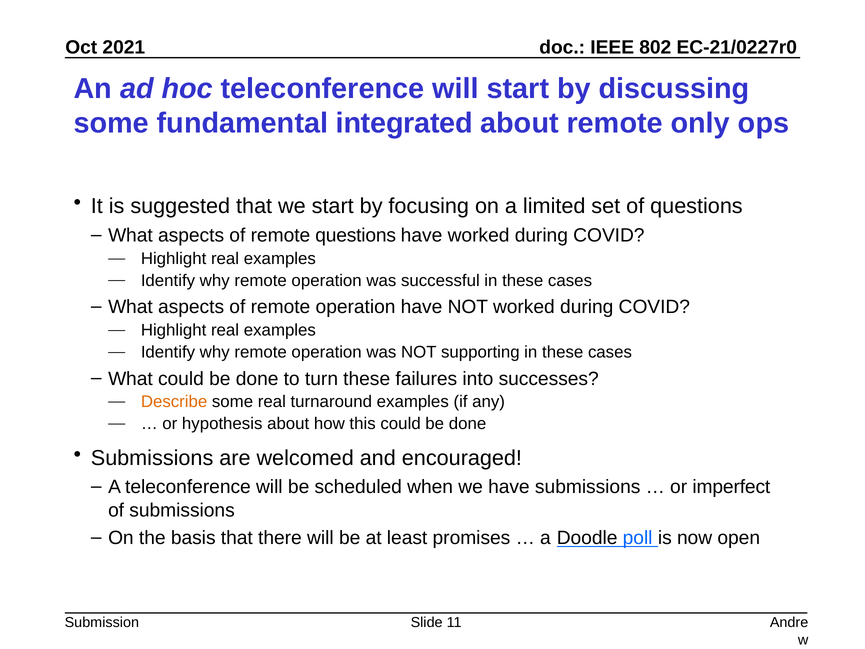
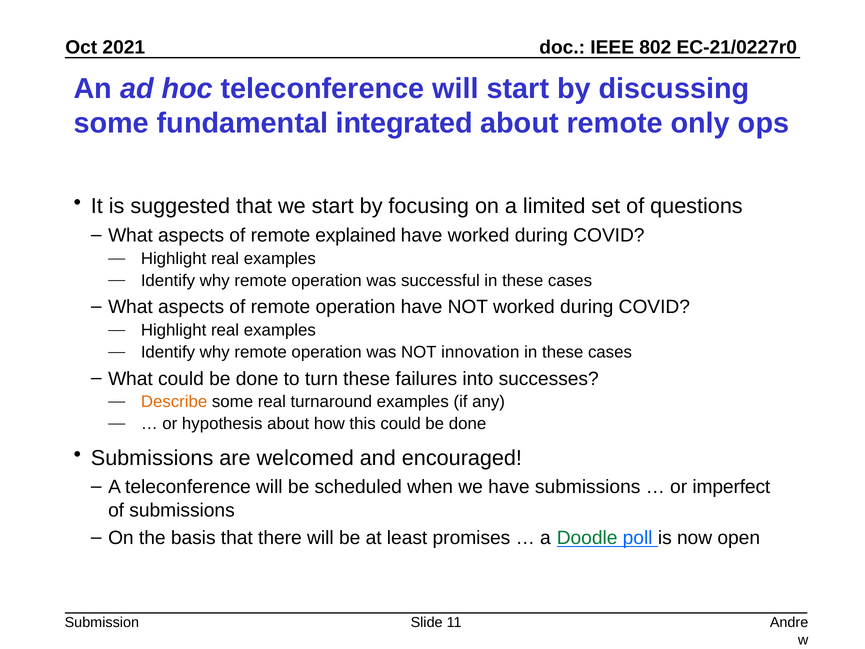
remote questions: questions -> explained (356, 235)
supporting: supporting -> innovation (480, 352)
Doodle colour: black -> green (587, 538)
